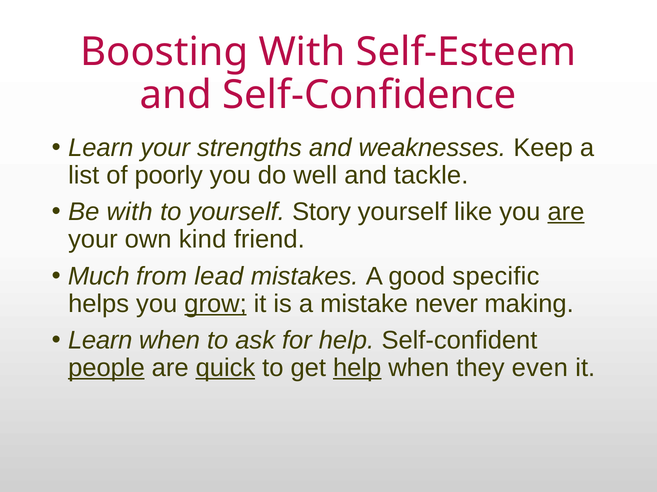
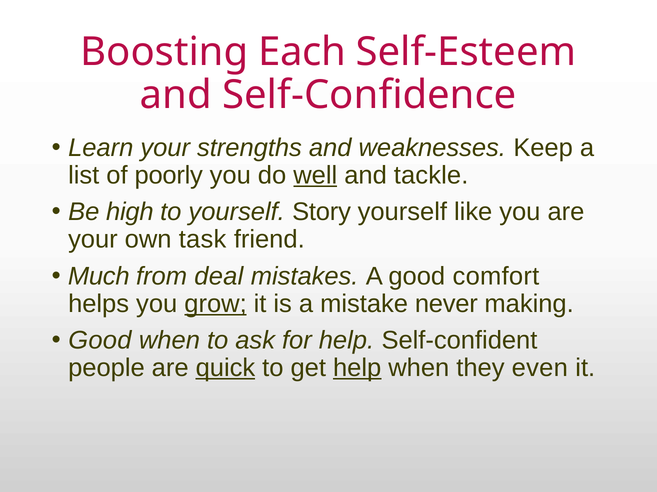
Boosting With: With -> Each (302, 52)
well underline: none -> present (315, 176)
Be with: with -> high (130, 212)
are underline: present -> none (566, 212)
kind: kind -> task (203, 240)
lead: lead -> deal (219, 277)
specific: specific -> comfort (496, 277)
Learn: Learn -> Good (100, 341)
people underline: present -> none (106, 368)
